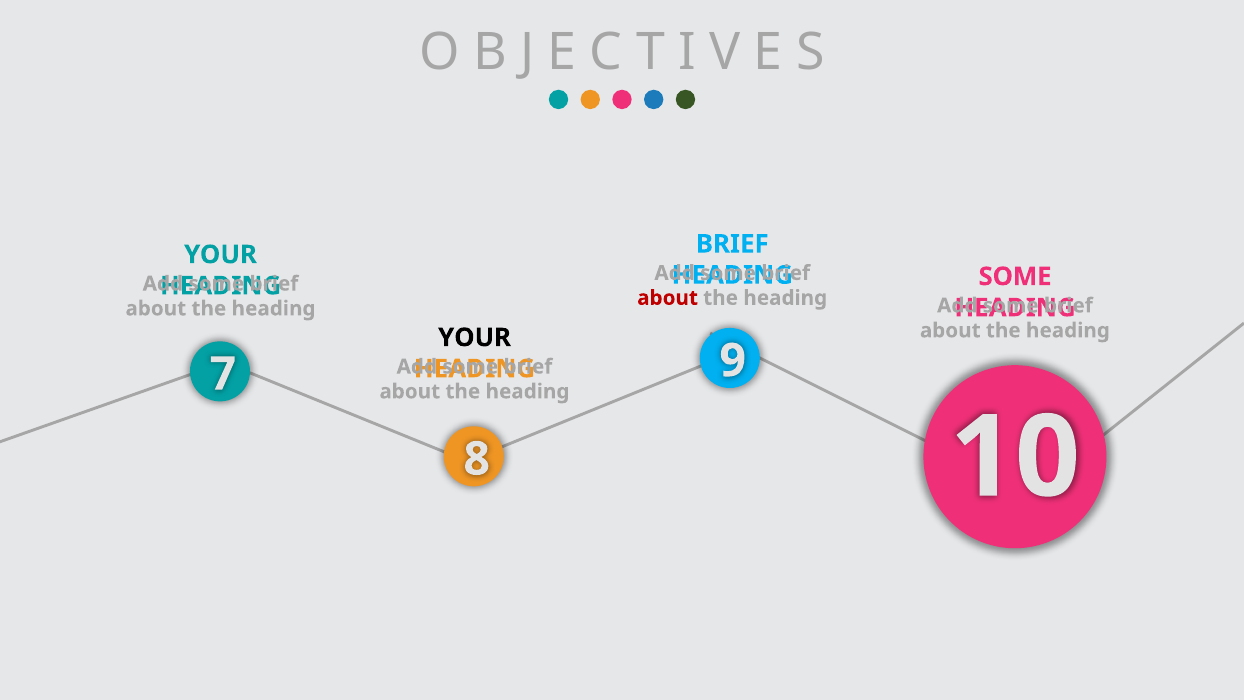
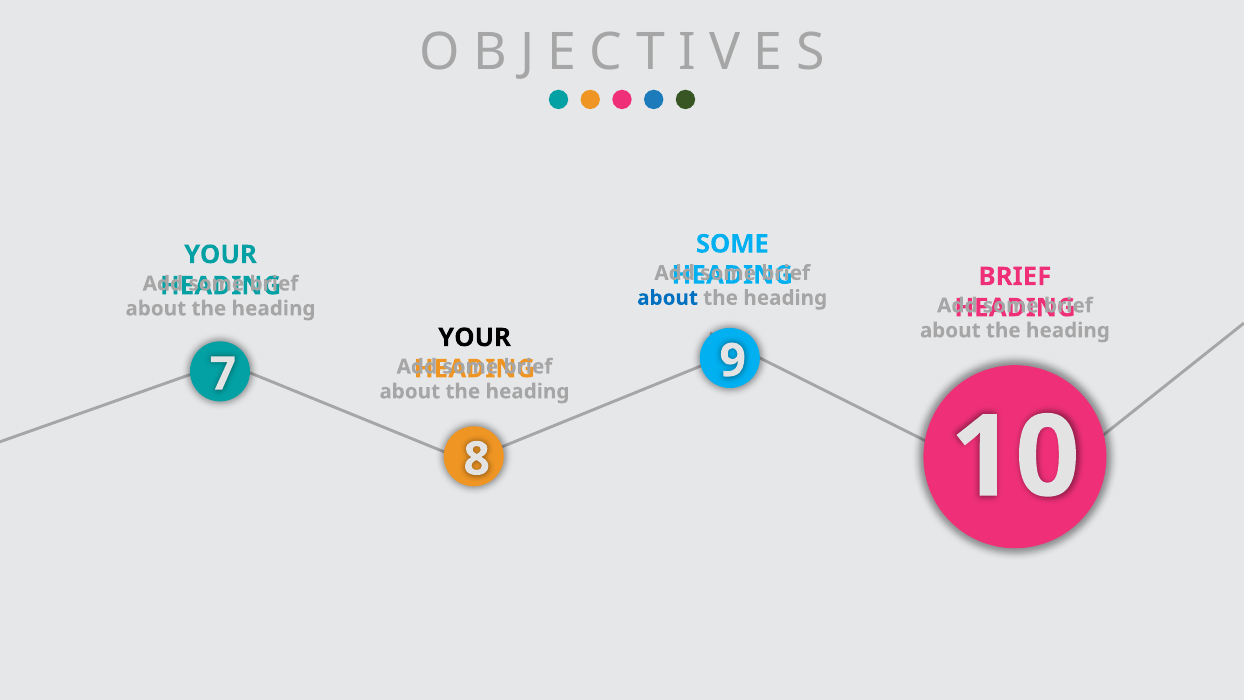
BRIEF: BRIEF -> SOME (732, 244)
SOME: SOME -> BRIEF (1015, 277)
about colour: red -> blue (668, 298)
